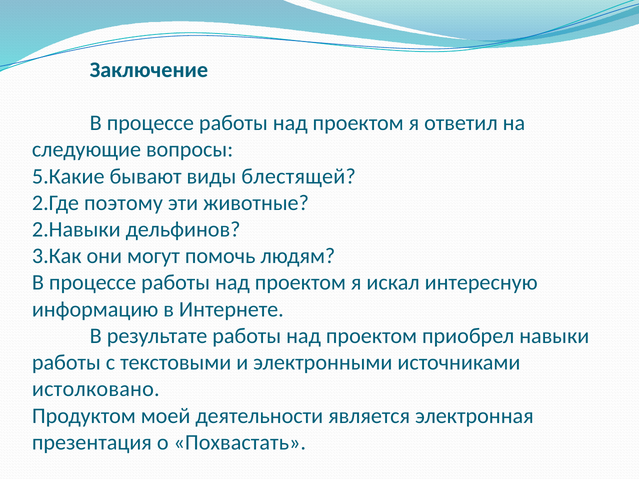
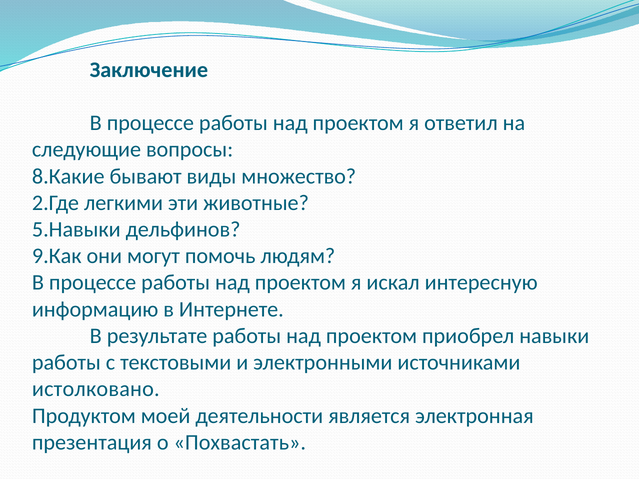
5.Какие: 5.Какие -> 8.Какие (68, 176)
блестящей: блестящей -> множество (299, 176)
поэтому: поэтому -> легкими (124, 203)
2.Навыки: 2.Навыки -> 5.Навыки (76, 230)
3.Как: 3.Как -> 9.Как (57, 256)
